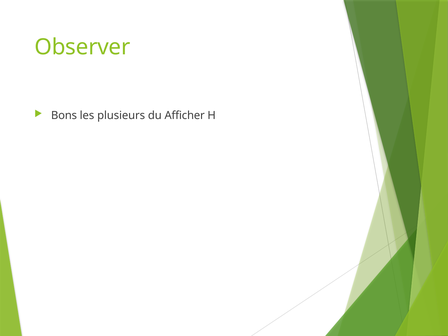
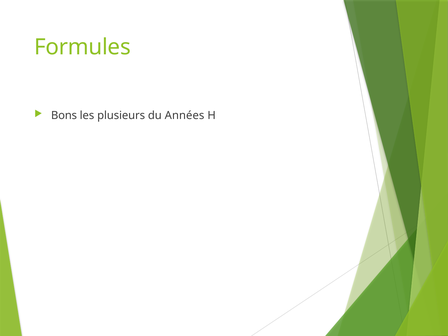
Observer: Observer -> Formules (82, 47)
Afficher: Afficher -> Années (185, 116)
